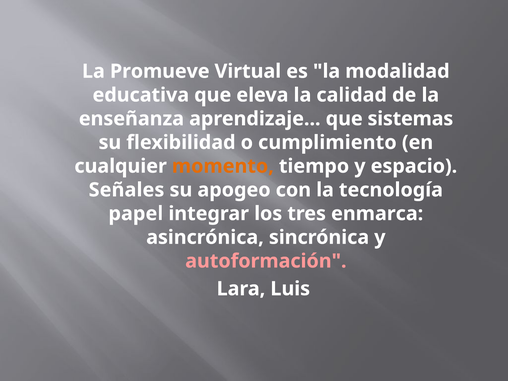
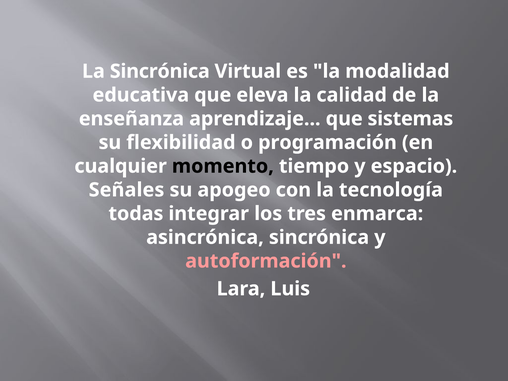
La Promueve: Promueve -> Sincrónica (160, 71)
cumplimiento: cumplimiento -> programación (327, 142)
momento colour: orange -> black (223, 166)
papel: papel -> todas (136, 214)
